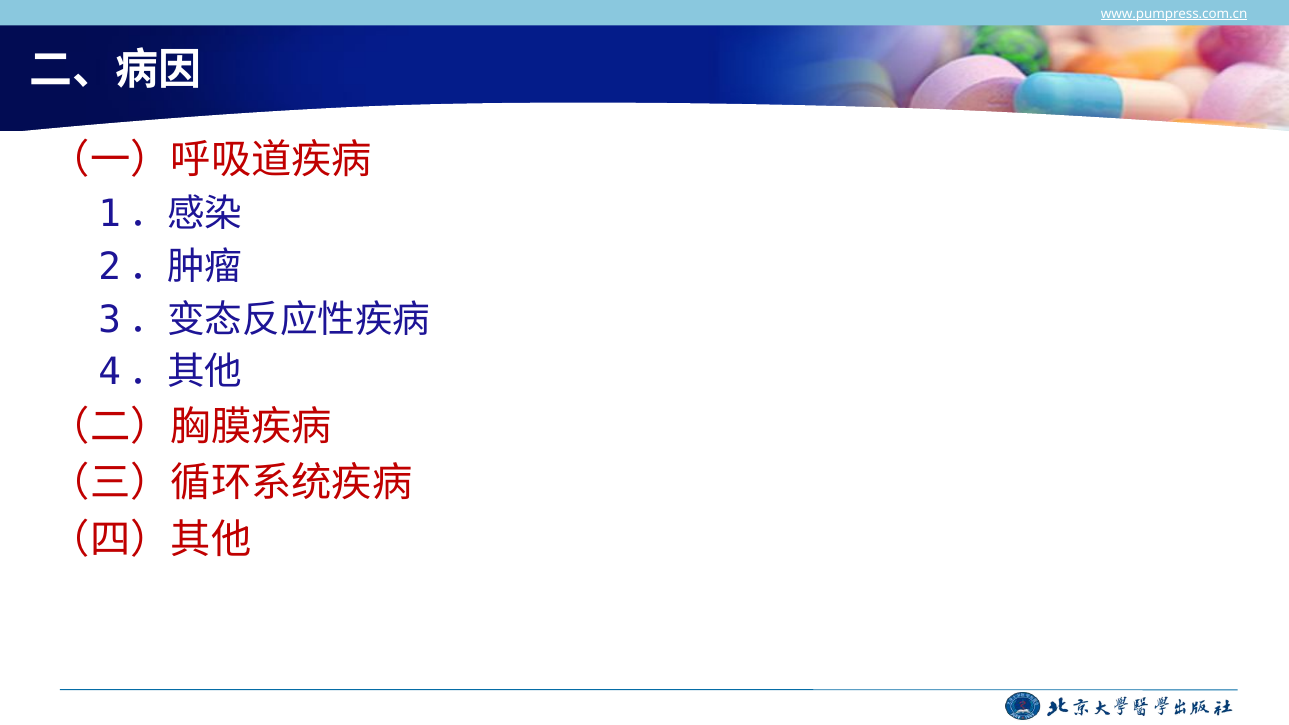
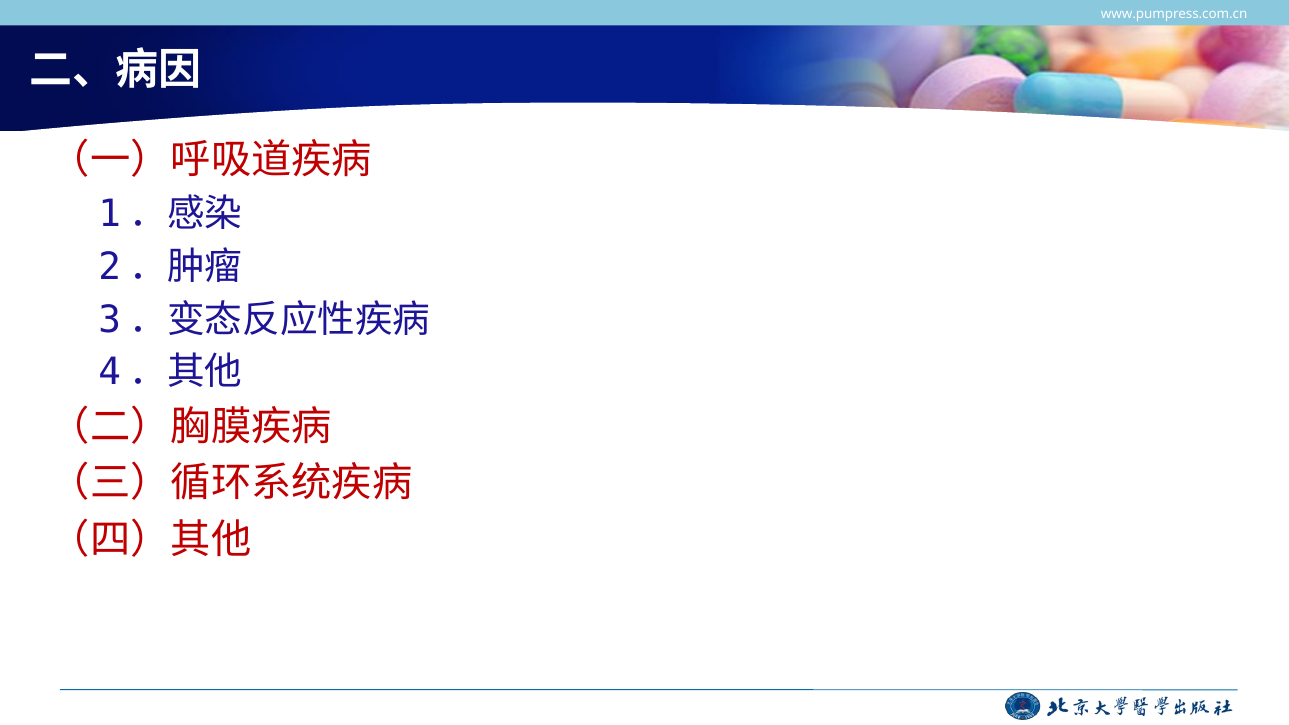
www.pumpress.com.cn underline: present -> none (1174, 14)
